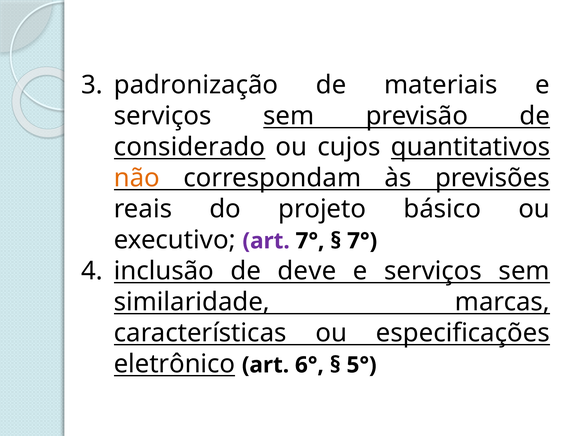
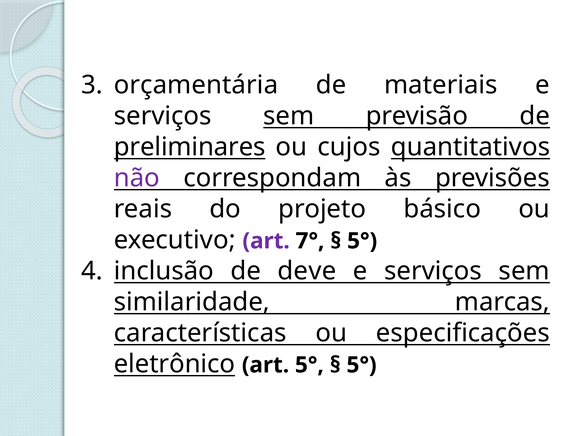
padronização: padronização -> orçamentária (196, 85)
considerado: considerado -> preliminares (190, 147)
não colour: orange -> purple (137, 178)
7°: 7° -> 5° (362, 241)
art 6°: 6° -> 5° (309, 365)
